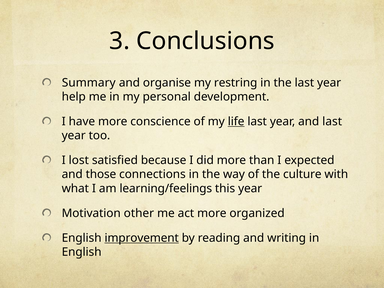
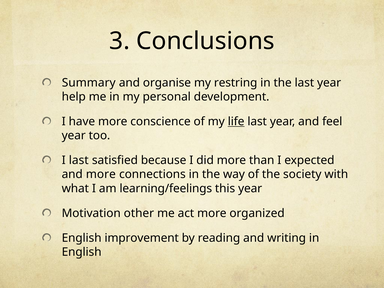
and last: last -> feel (332, 121)
I lost: lost -> last (79, 160)
and those: those -> more (101, 174)
culture: culture -> society (302, 174)
improvement underline: present -> none (142, 238)
